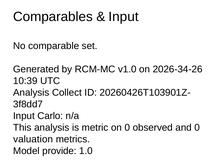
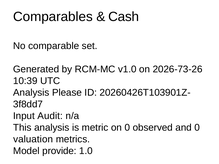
Input: Input -> Cash (124, 17)
2026-34-26: 2026-34-26 -> 2026-73-26 (178, 69)
Collect: Collect -> Please (67, 93)
Carlo: Carlo -> Audit (50, 116)
